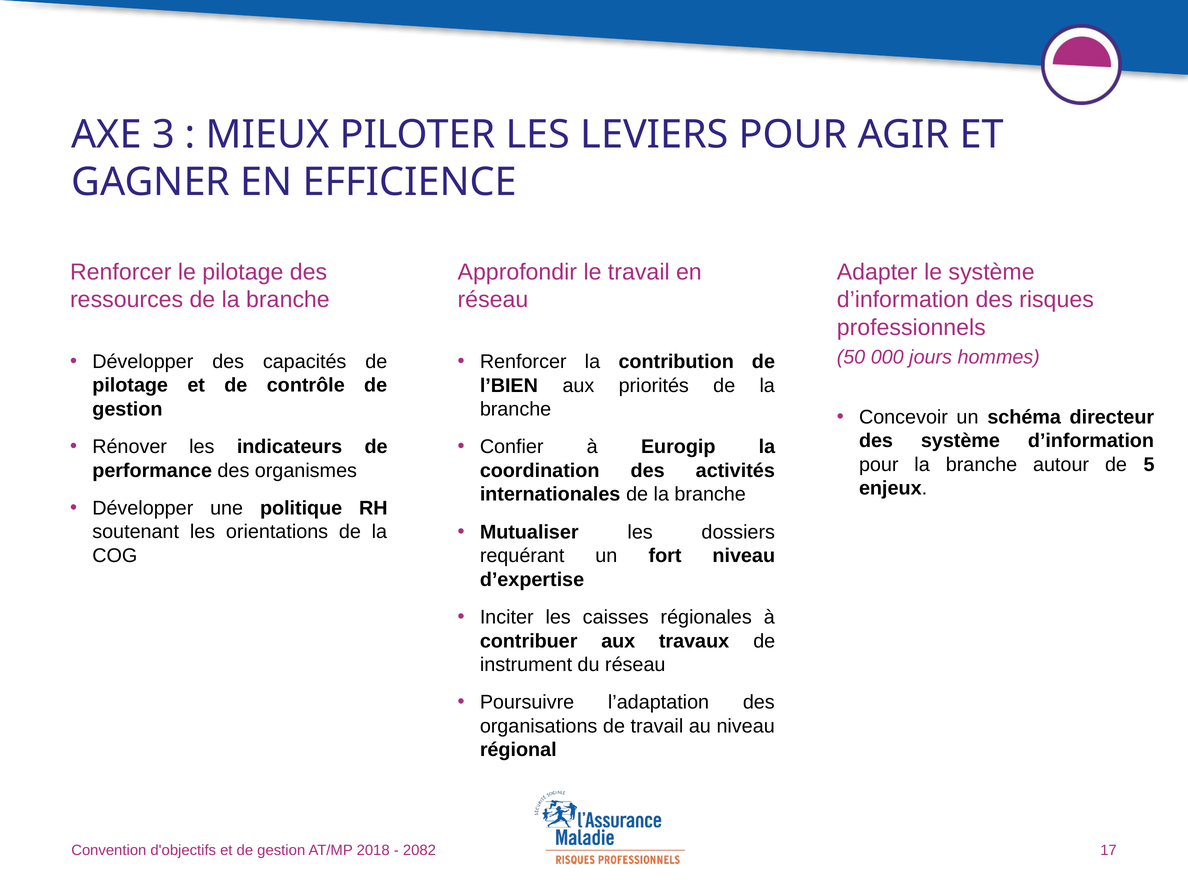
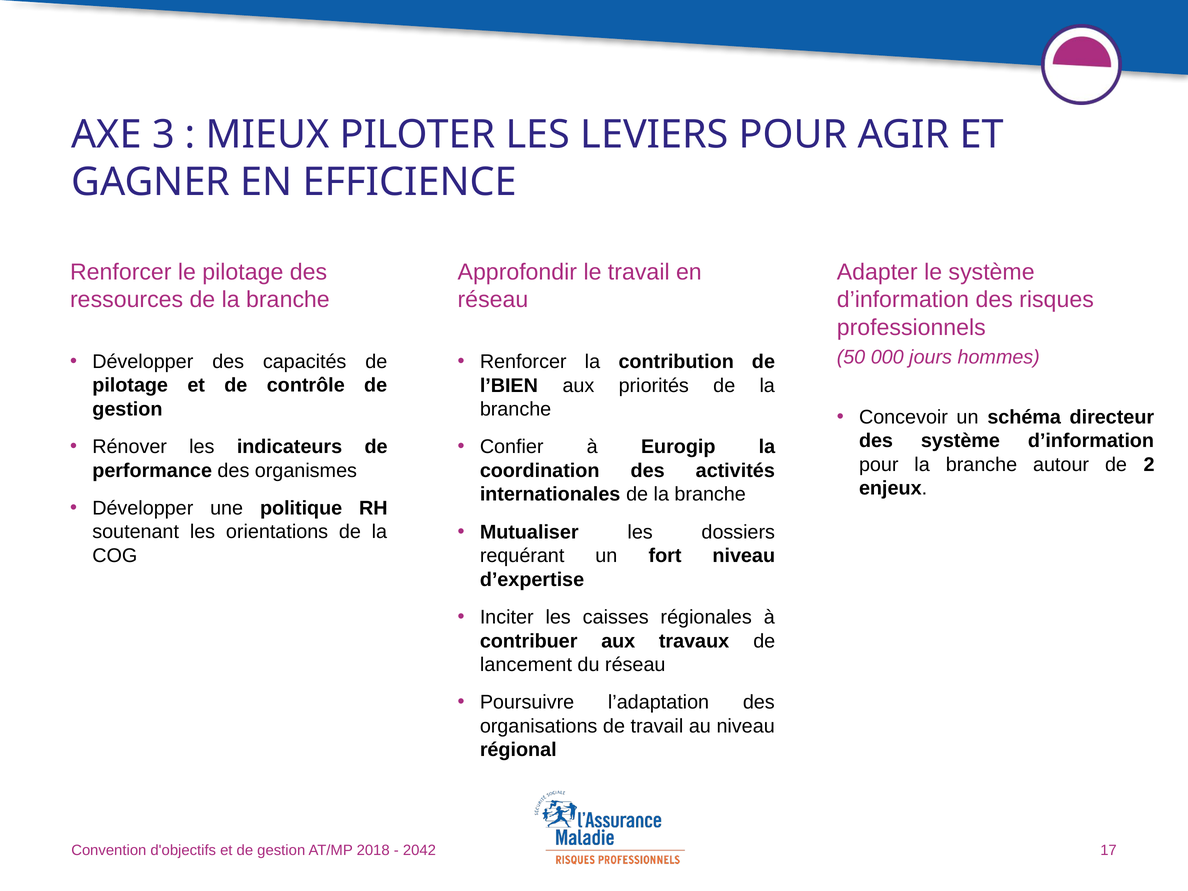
5: 5 -> 2 (1149, 465)
instrument: instrument -> lancement (526, 665)
2082: 2082 -> 2042 (419, 851)
